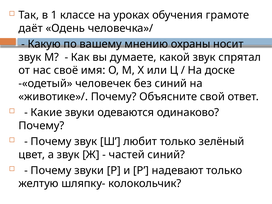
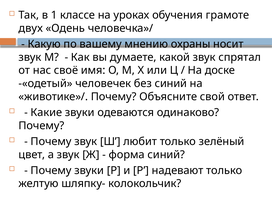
даёт: даёт -> двух (31, 28)
частей: частей -> форма (127, 155)
